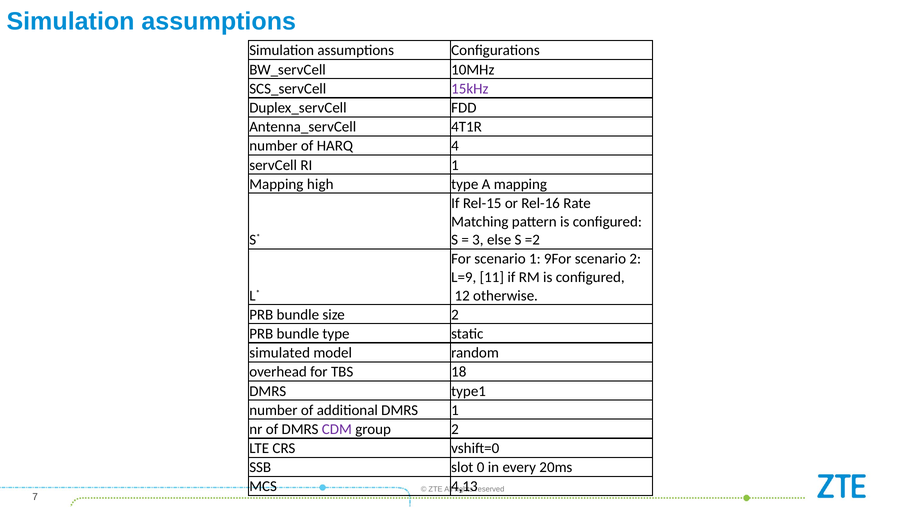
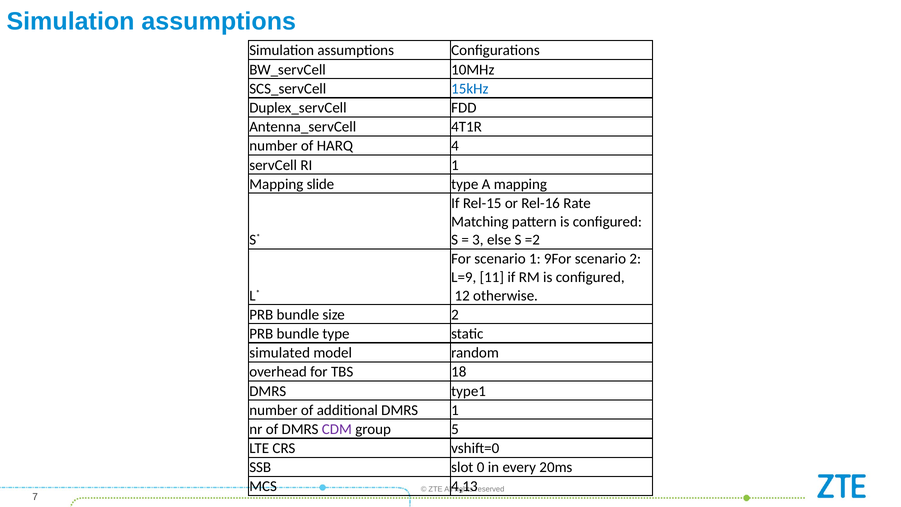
15kHz colour: purple -> blue (470, 89)
high: high -> slide (320, 184)
group 2: 2 -> 5 (455, 429)
